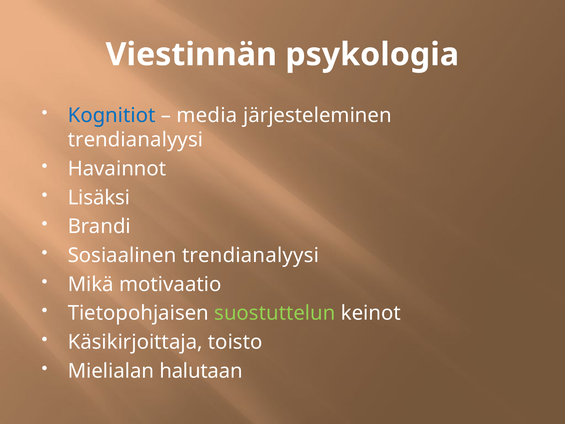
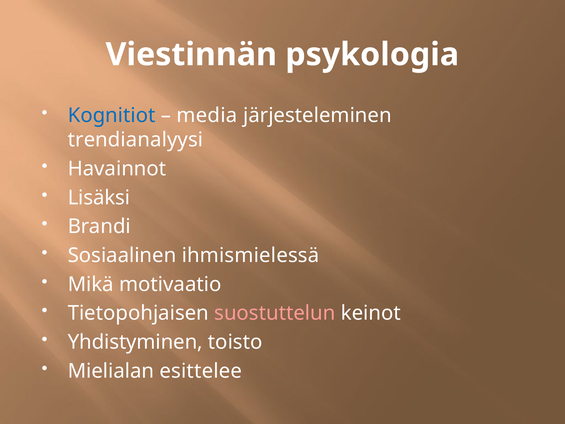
Sosiaalinen trendianalyysi: trendianalyysi -> ihmismielessä (251, 255)
suostuttelun colour: light green -> pink (275, 313)
Käsikirjoittaja: Käsikirjoittaja -> Yhdistyminen (135, 342)
halutaan: halutaan -> esittelee (201, 371)
